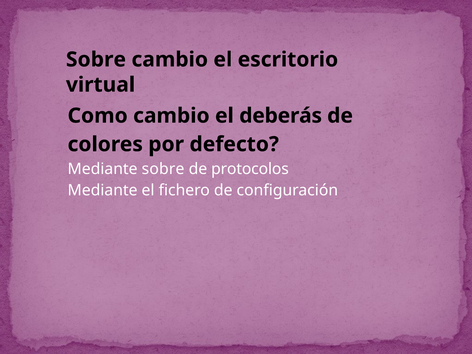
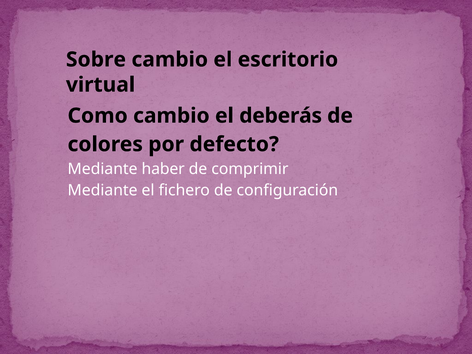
Mediante sobre: sobre -> haber (163, 169)
protocolos: protocolos -> comprimir (250, 169)
